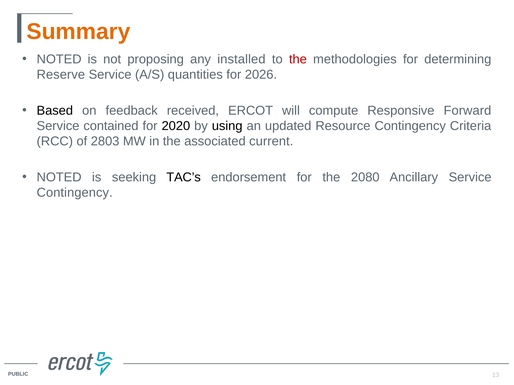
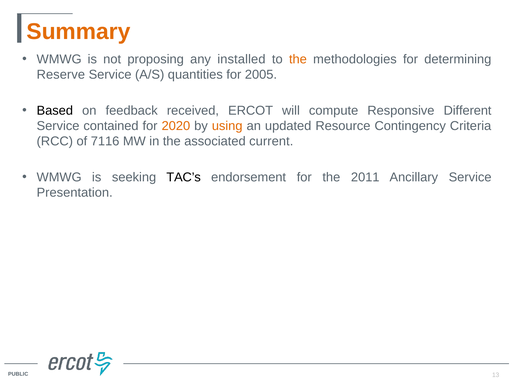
NOTED: NOTED -> WMWG (59, 59)
the colour: red -> orange (298, 59)
2026: 2026 -> 2005 (261, 75)
Forward: Forward -> Different (468, 111)
2020 colour: black -> orange (176, 126)
using colour: black -> orange (227, 126)
2803: 2803 -> 7116 (105, 141)
NOTED: NOTED -> WMWG (59, 177)
2080: 2080 -> 2011 (365, 177)
Contingency: Contingency -> Presentation (75, 193)
